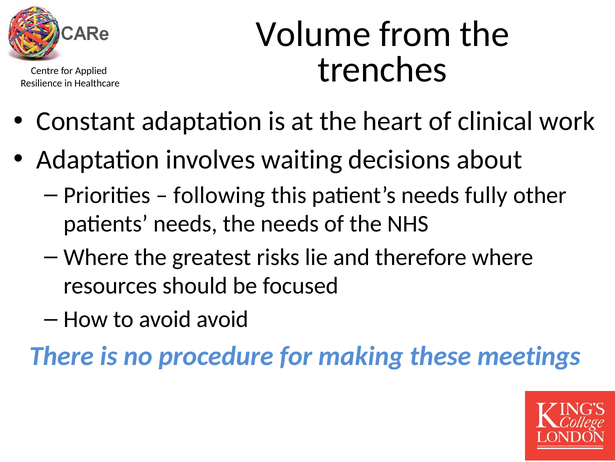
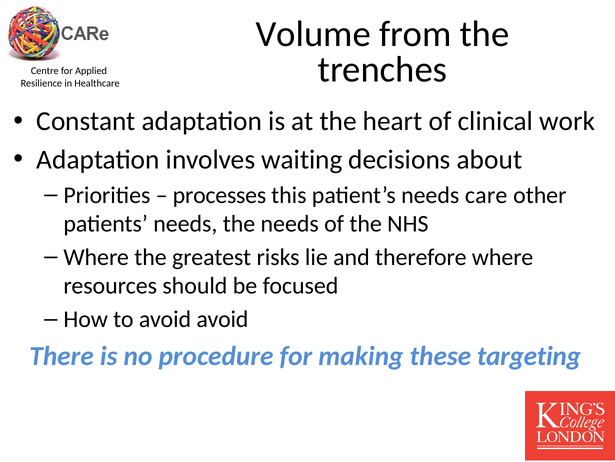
following: following -> processes (219, 195)
fully: fully -> care (486, 195)
meetings: meetings -> targeting (529, 355)
